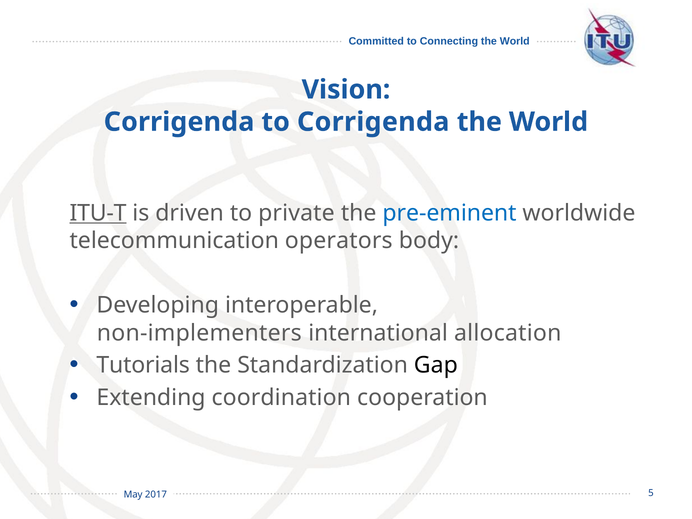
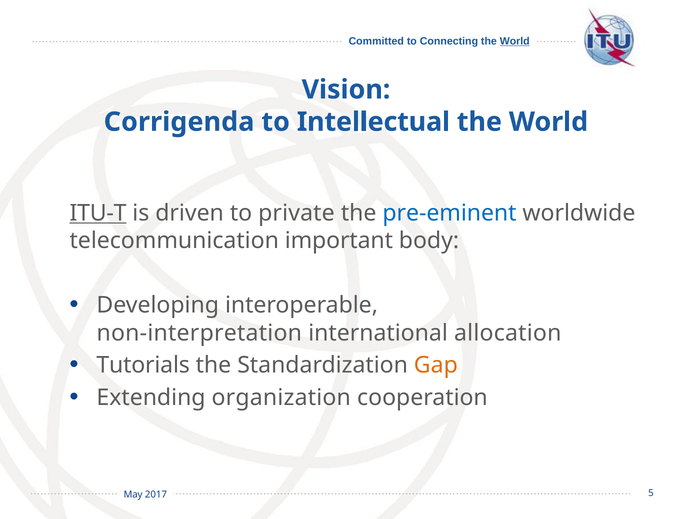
World underline: none -> present (515, 41)
to Corrigenda: Corrigenda -> Intellectual (373, 122)
operators: operators -> important (339, 241)
non-implementers: non-implementers -> non-interpretation (199, 333)
Gap colour: black -> orange (436, 365)
coordination: coordination -> organization (281, 398)
